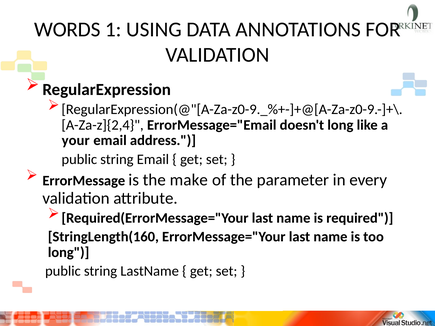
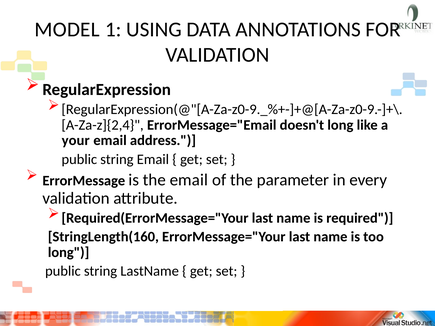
WORDS: WORDS -> MODEL (67, 29)
the make: make -> email (189, 180)
